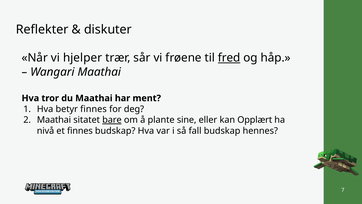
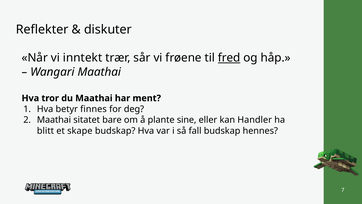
hjelper: hjelper -> inntekt (83, 58)
bare underline: present -> none (112, 120)
Opplært: Opplært -> Handler (255, 120)
nivå: nivå -> blitt (45, 131)
et finnes: finnes -> skape (80, 131)
